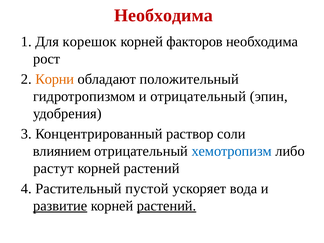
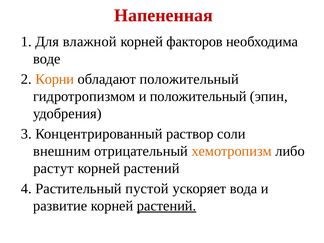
Необходима: Необходима -> Напененная (164, 15)
корешок: корешок -> влажной (90, 42)
рост: рост -> воде (47, 59)
и отрицательный: отрицательный -> положительный (198, 96)
влиянием: влиянием -> внешним (62, 151)
хемотропизм colour: blue -> orange (232, 151)
развитие underline: present -> none (60, 206)
